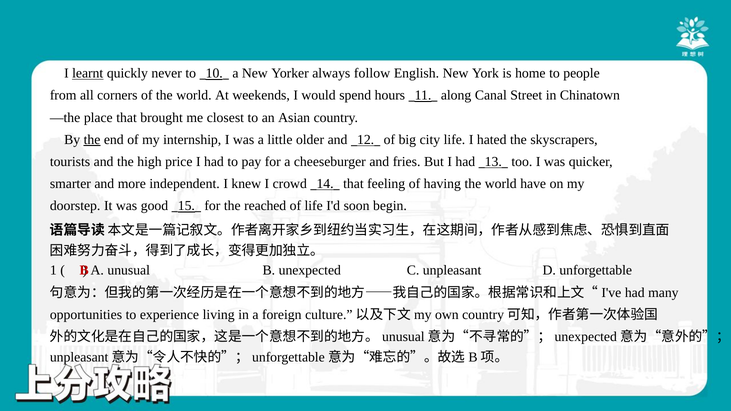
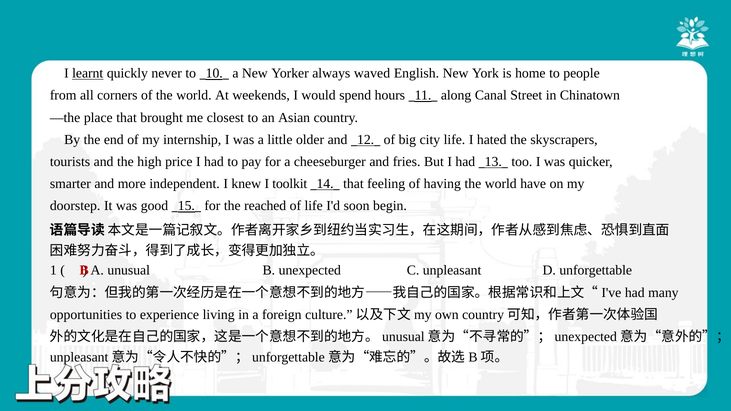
follow: follow -> waved (372, 73)
the underline: present -> none (92, 140)
crowd: crowd -> toolkit (290, 184)
